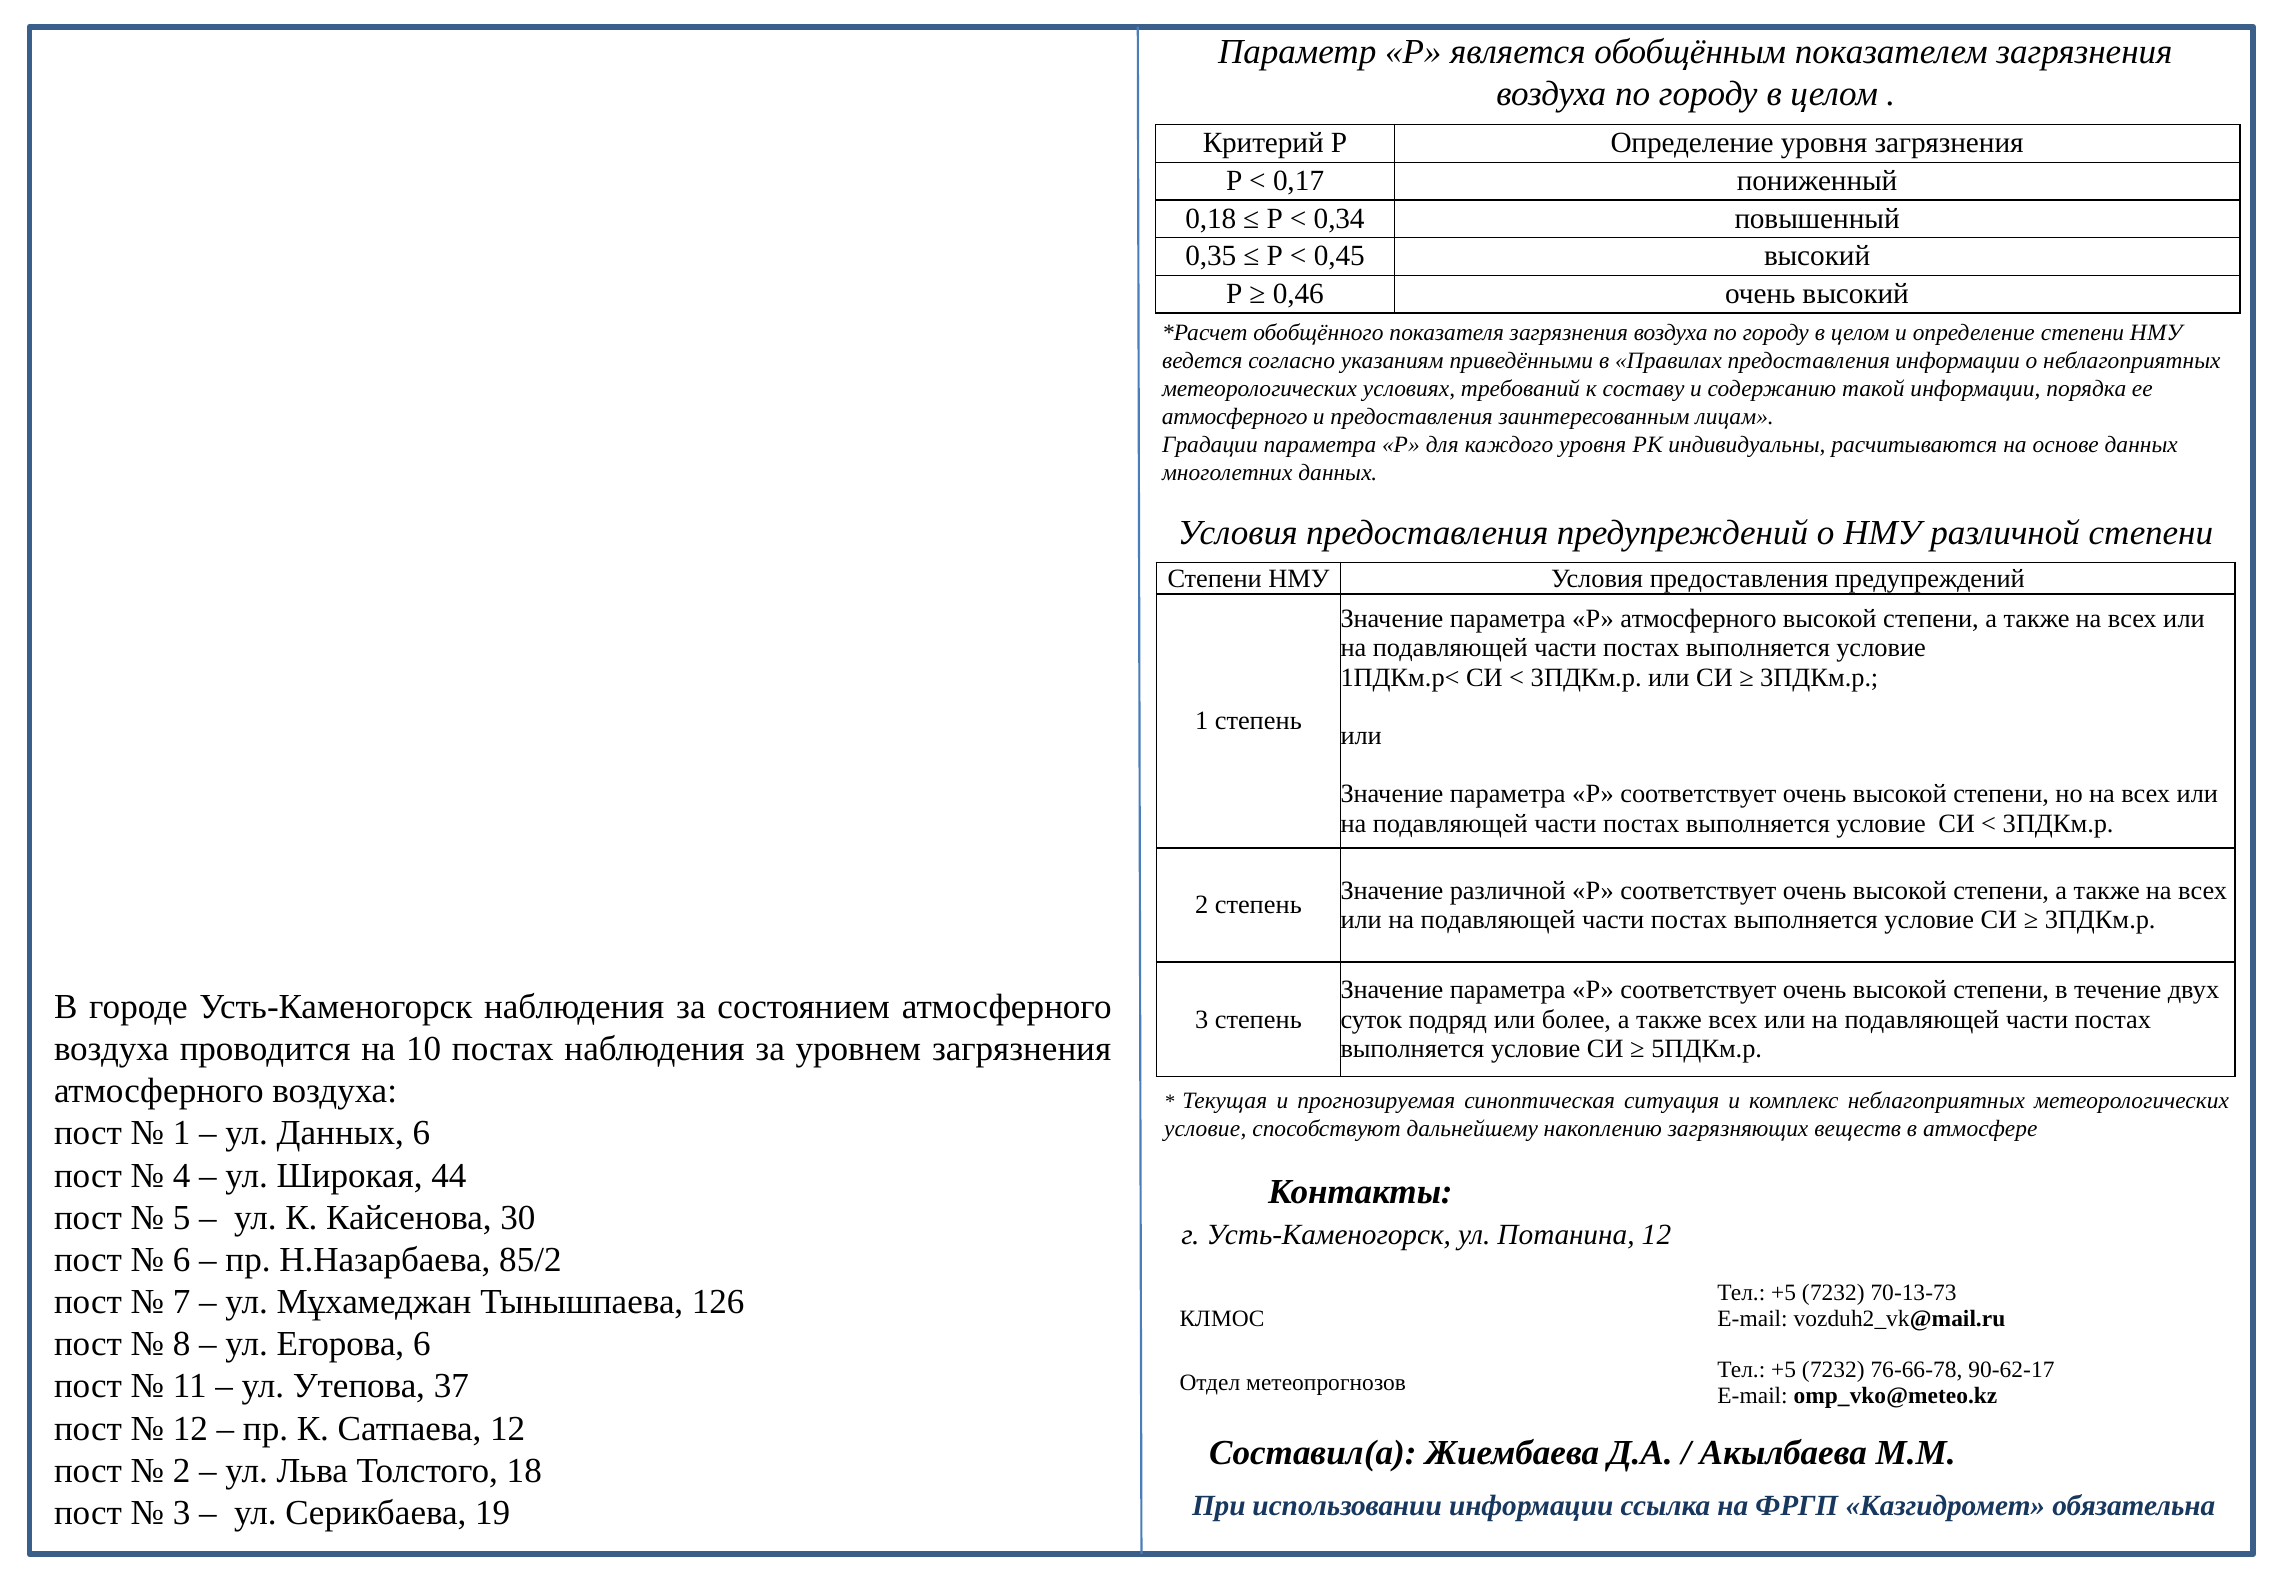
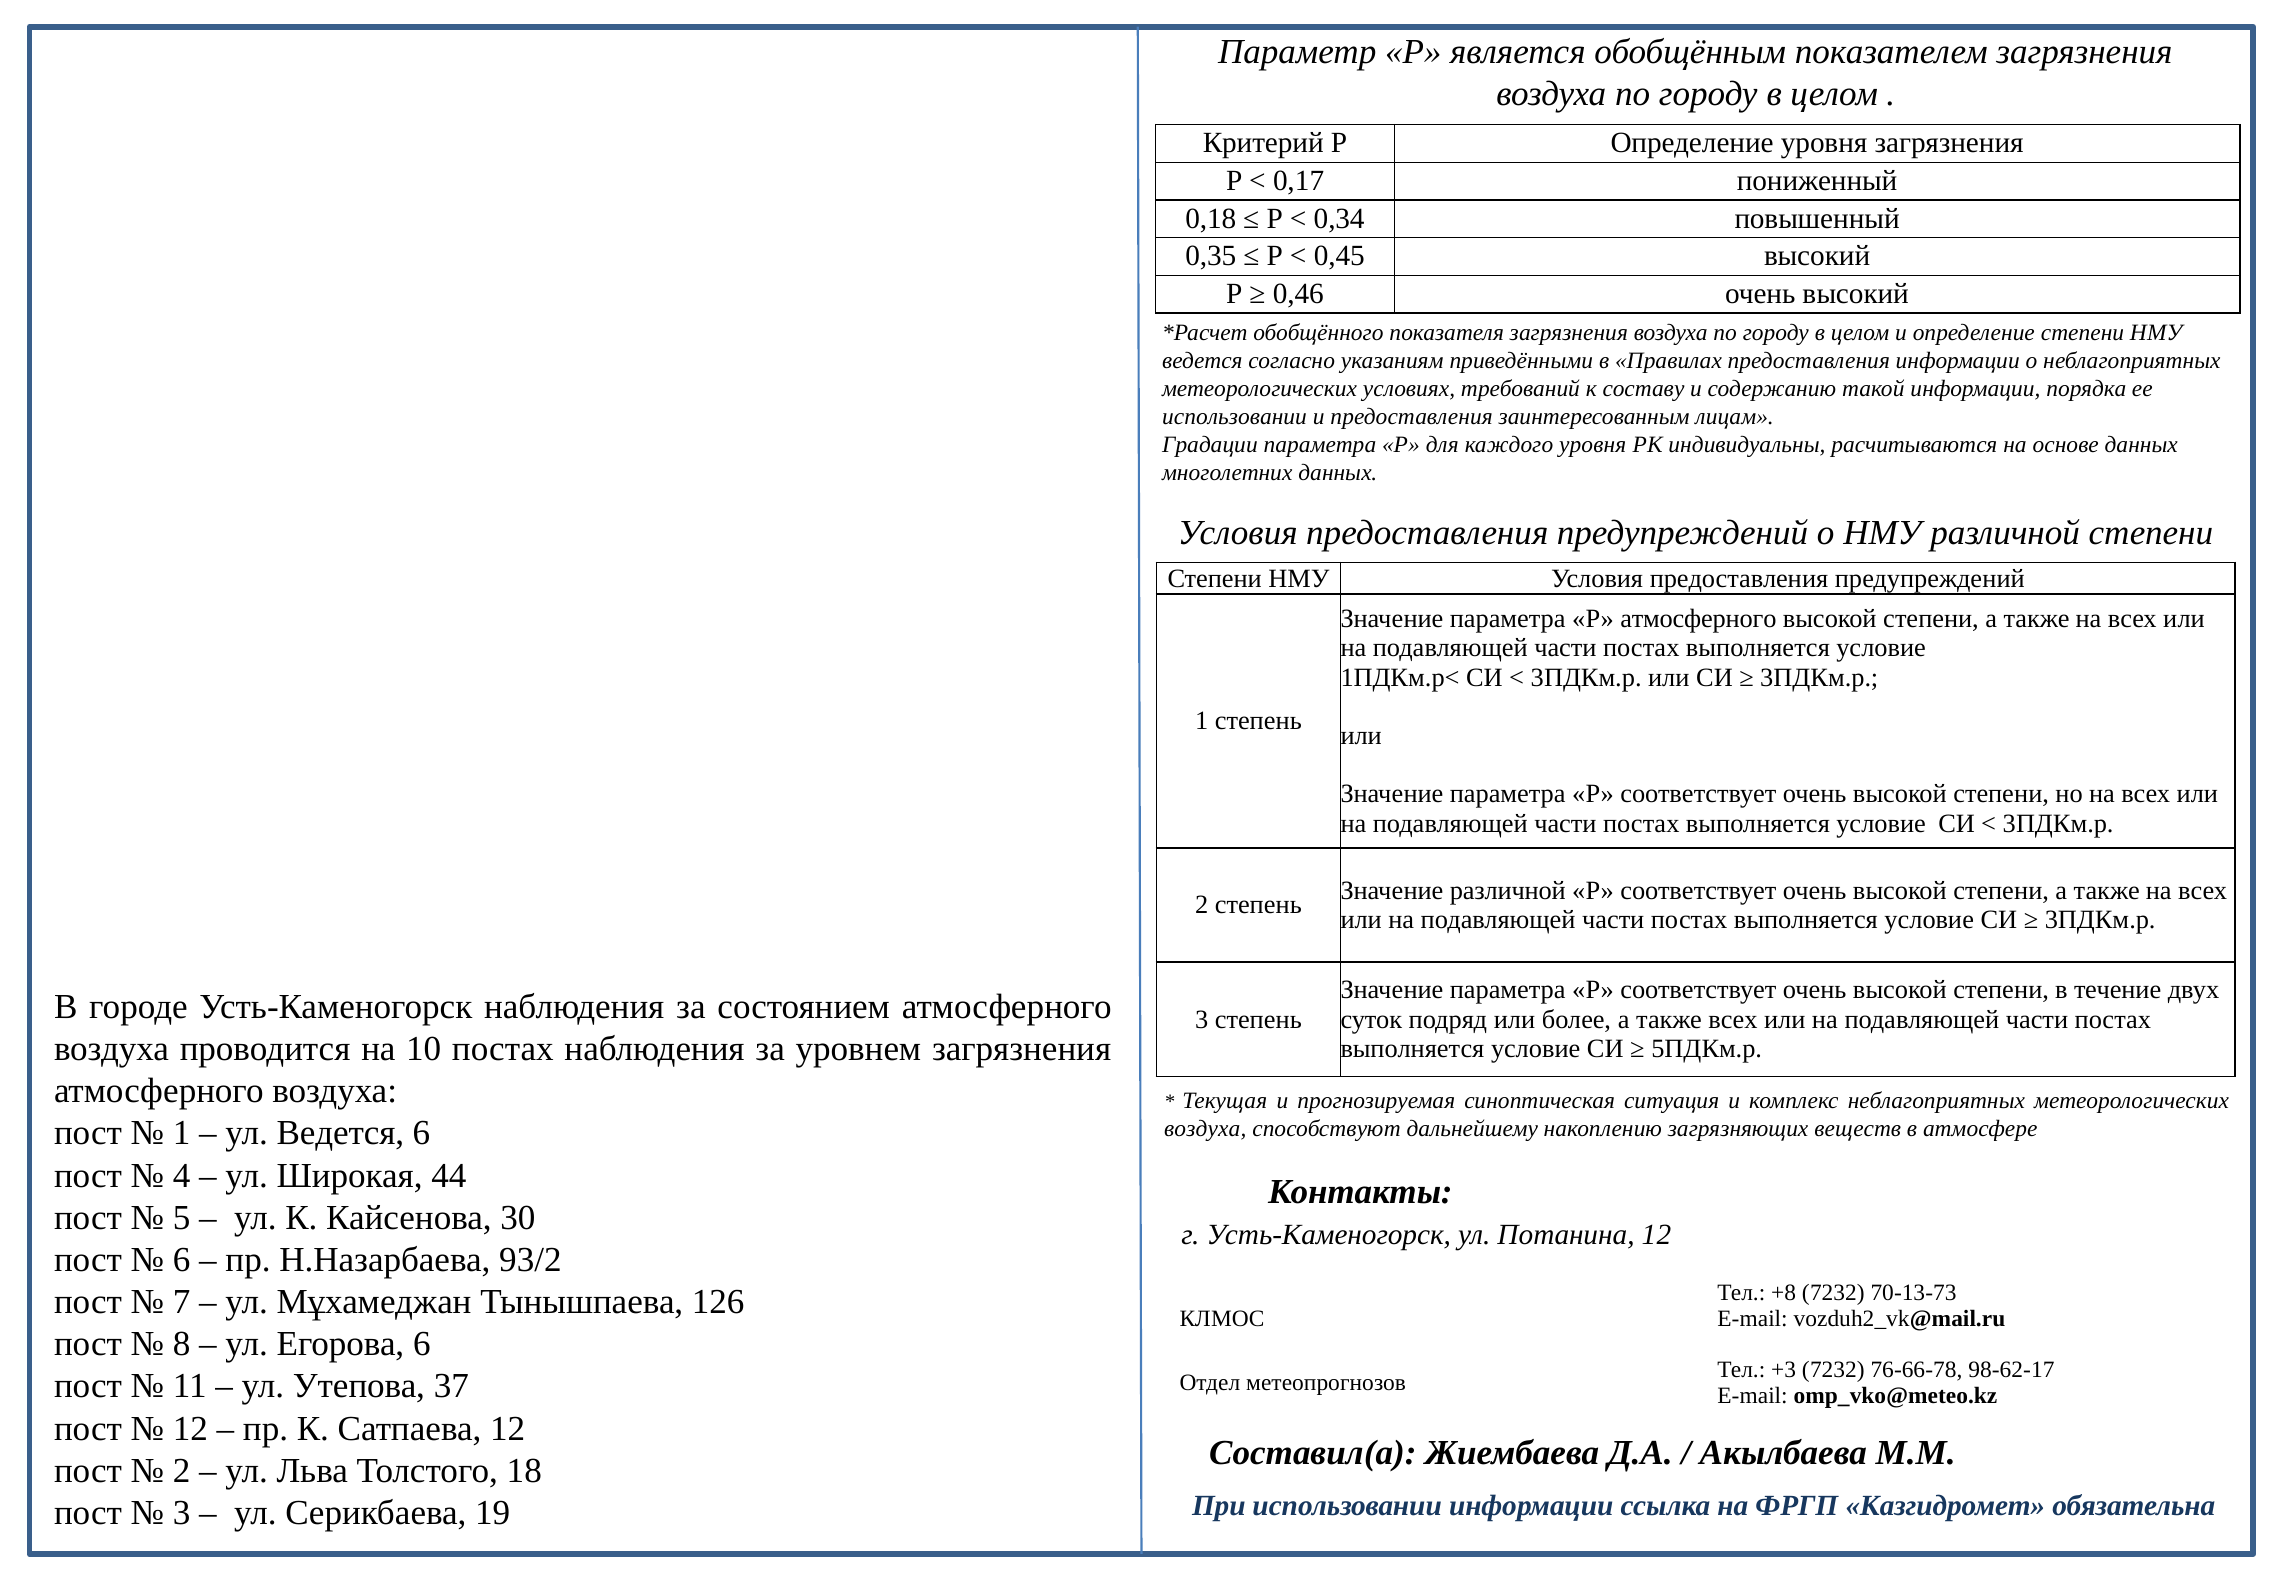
атмосферного: атмосферного -> использовании (1235, 417)
ул Данных: Данных -> Ведется (340, 1133)
условие: условие -> воздуха (1205, 1129)
85/2: 85/2 -> 93/2 (530, 1259)
+5: +5 -> +8 (1784, 1292)
+5: +5 -> +3 (1784, 1370)
90-62-17: 90-62-17 -> 98-62-17 (2011, 1370)
